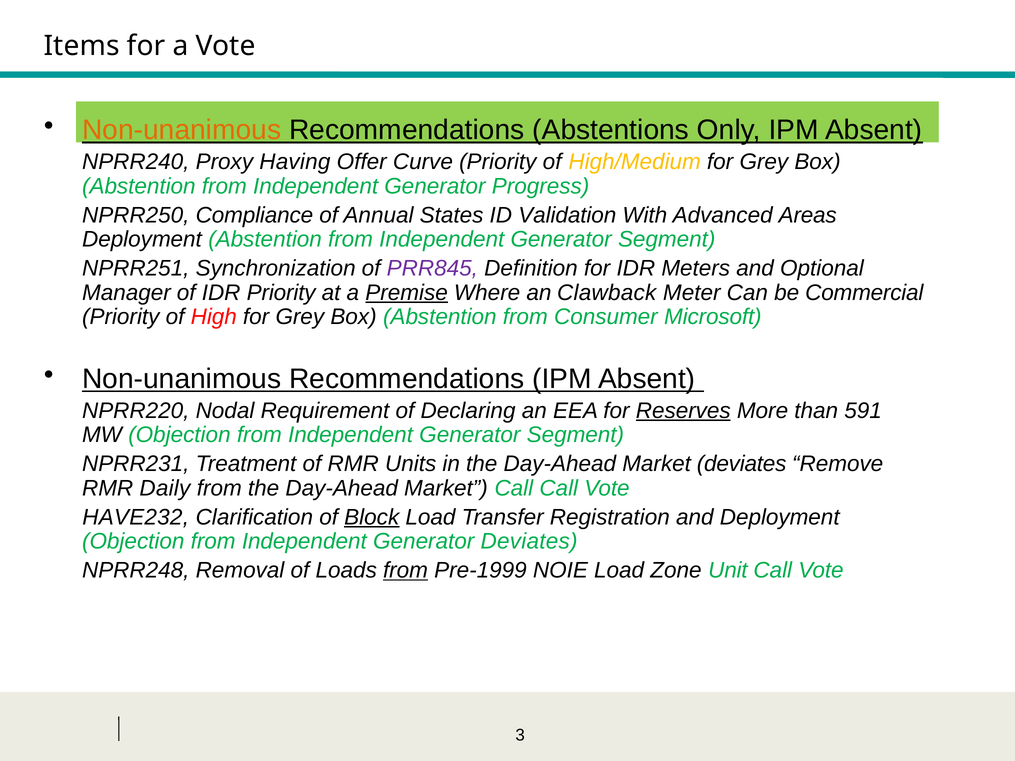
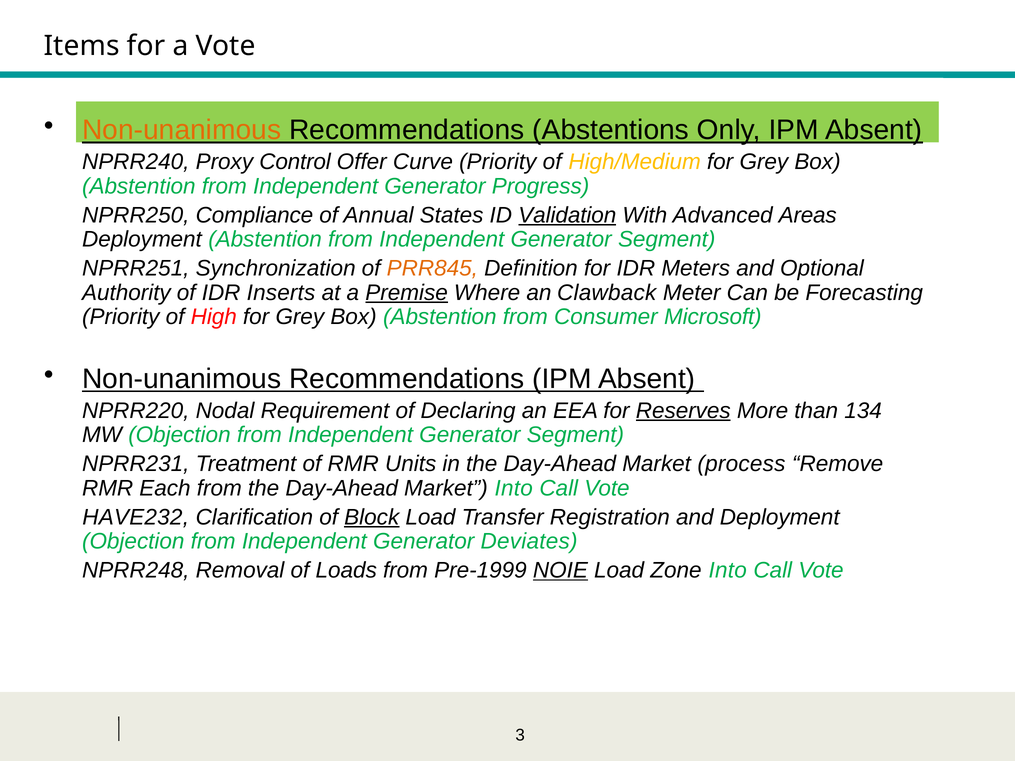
Having: Having -> Control (295, 162)
Validation underline: none -> present (567, 215)
PRR845 colour: purple -> orange (432, 268)
Manager: Manager -> Authority (126, 293)
IDR Priority: Priority -> Inserts (281, 293)
Commercial: Commercial -> Forecasting (864, 293)
591: 591 -> 134 (863, 411)
Market deviates: deviates -> process (741, 464)
Daily: Daily -> Each (165, 488)
Market Call: Call -> Into (514, 488)
from underline: present -> none (406, 570)
NOIE underline: none -> present (560, 570)
Zone Unit: Unit -> Into (728, 570)
